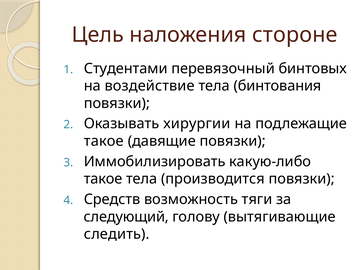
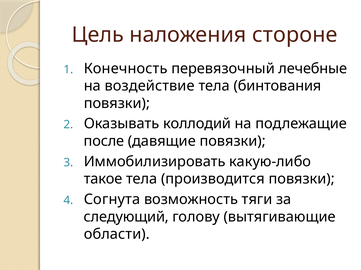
Студентами: Студентами -> Конечность (126, 69)
бинтовых: бинтовых -> лечебные (313, 69)
хирургии: хирургии -> коллодий (197, 124)
такое: такое -> после (104, 142)
Средств: Средств -> Согнута (112, 200)
следить: следить -> области (117, 235)
